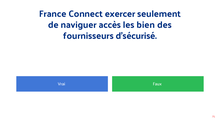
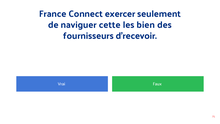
accès: accès -> cette (110, 25)
d’sécurisé: d’sécurisé -> d’recevoir (136, 36)
